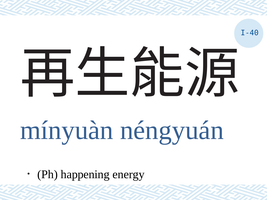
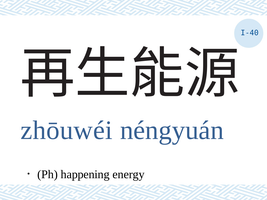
mínyuàn: mínyuàn -> zhōuwéi (67, 130)
